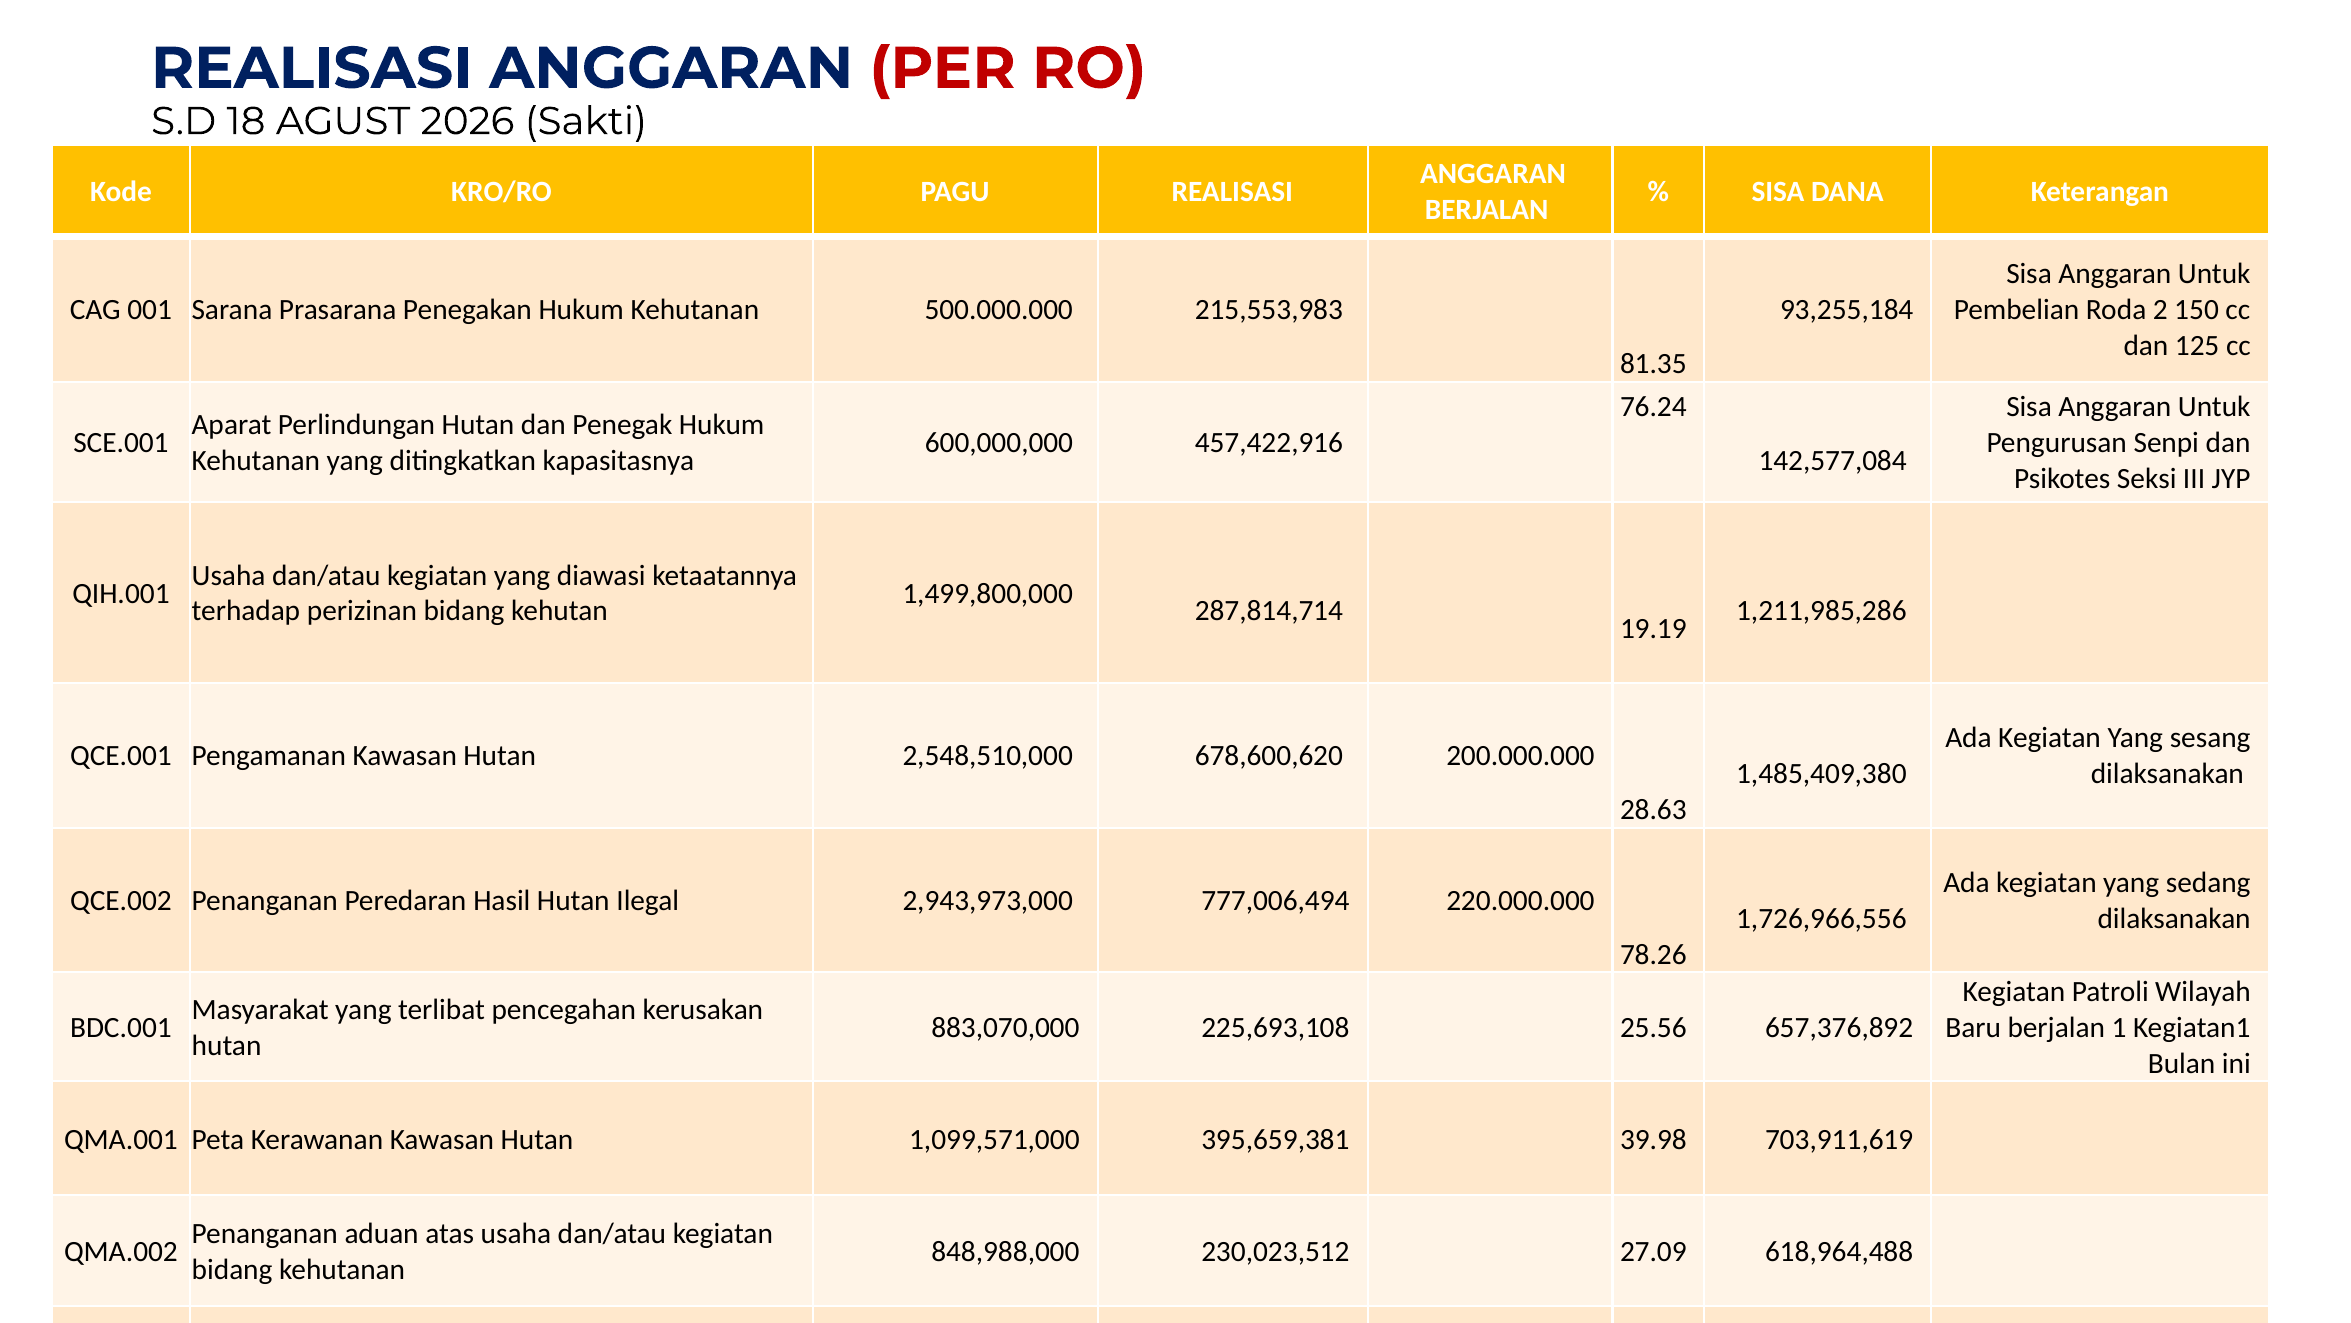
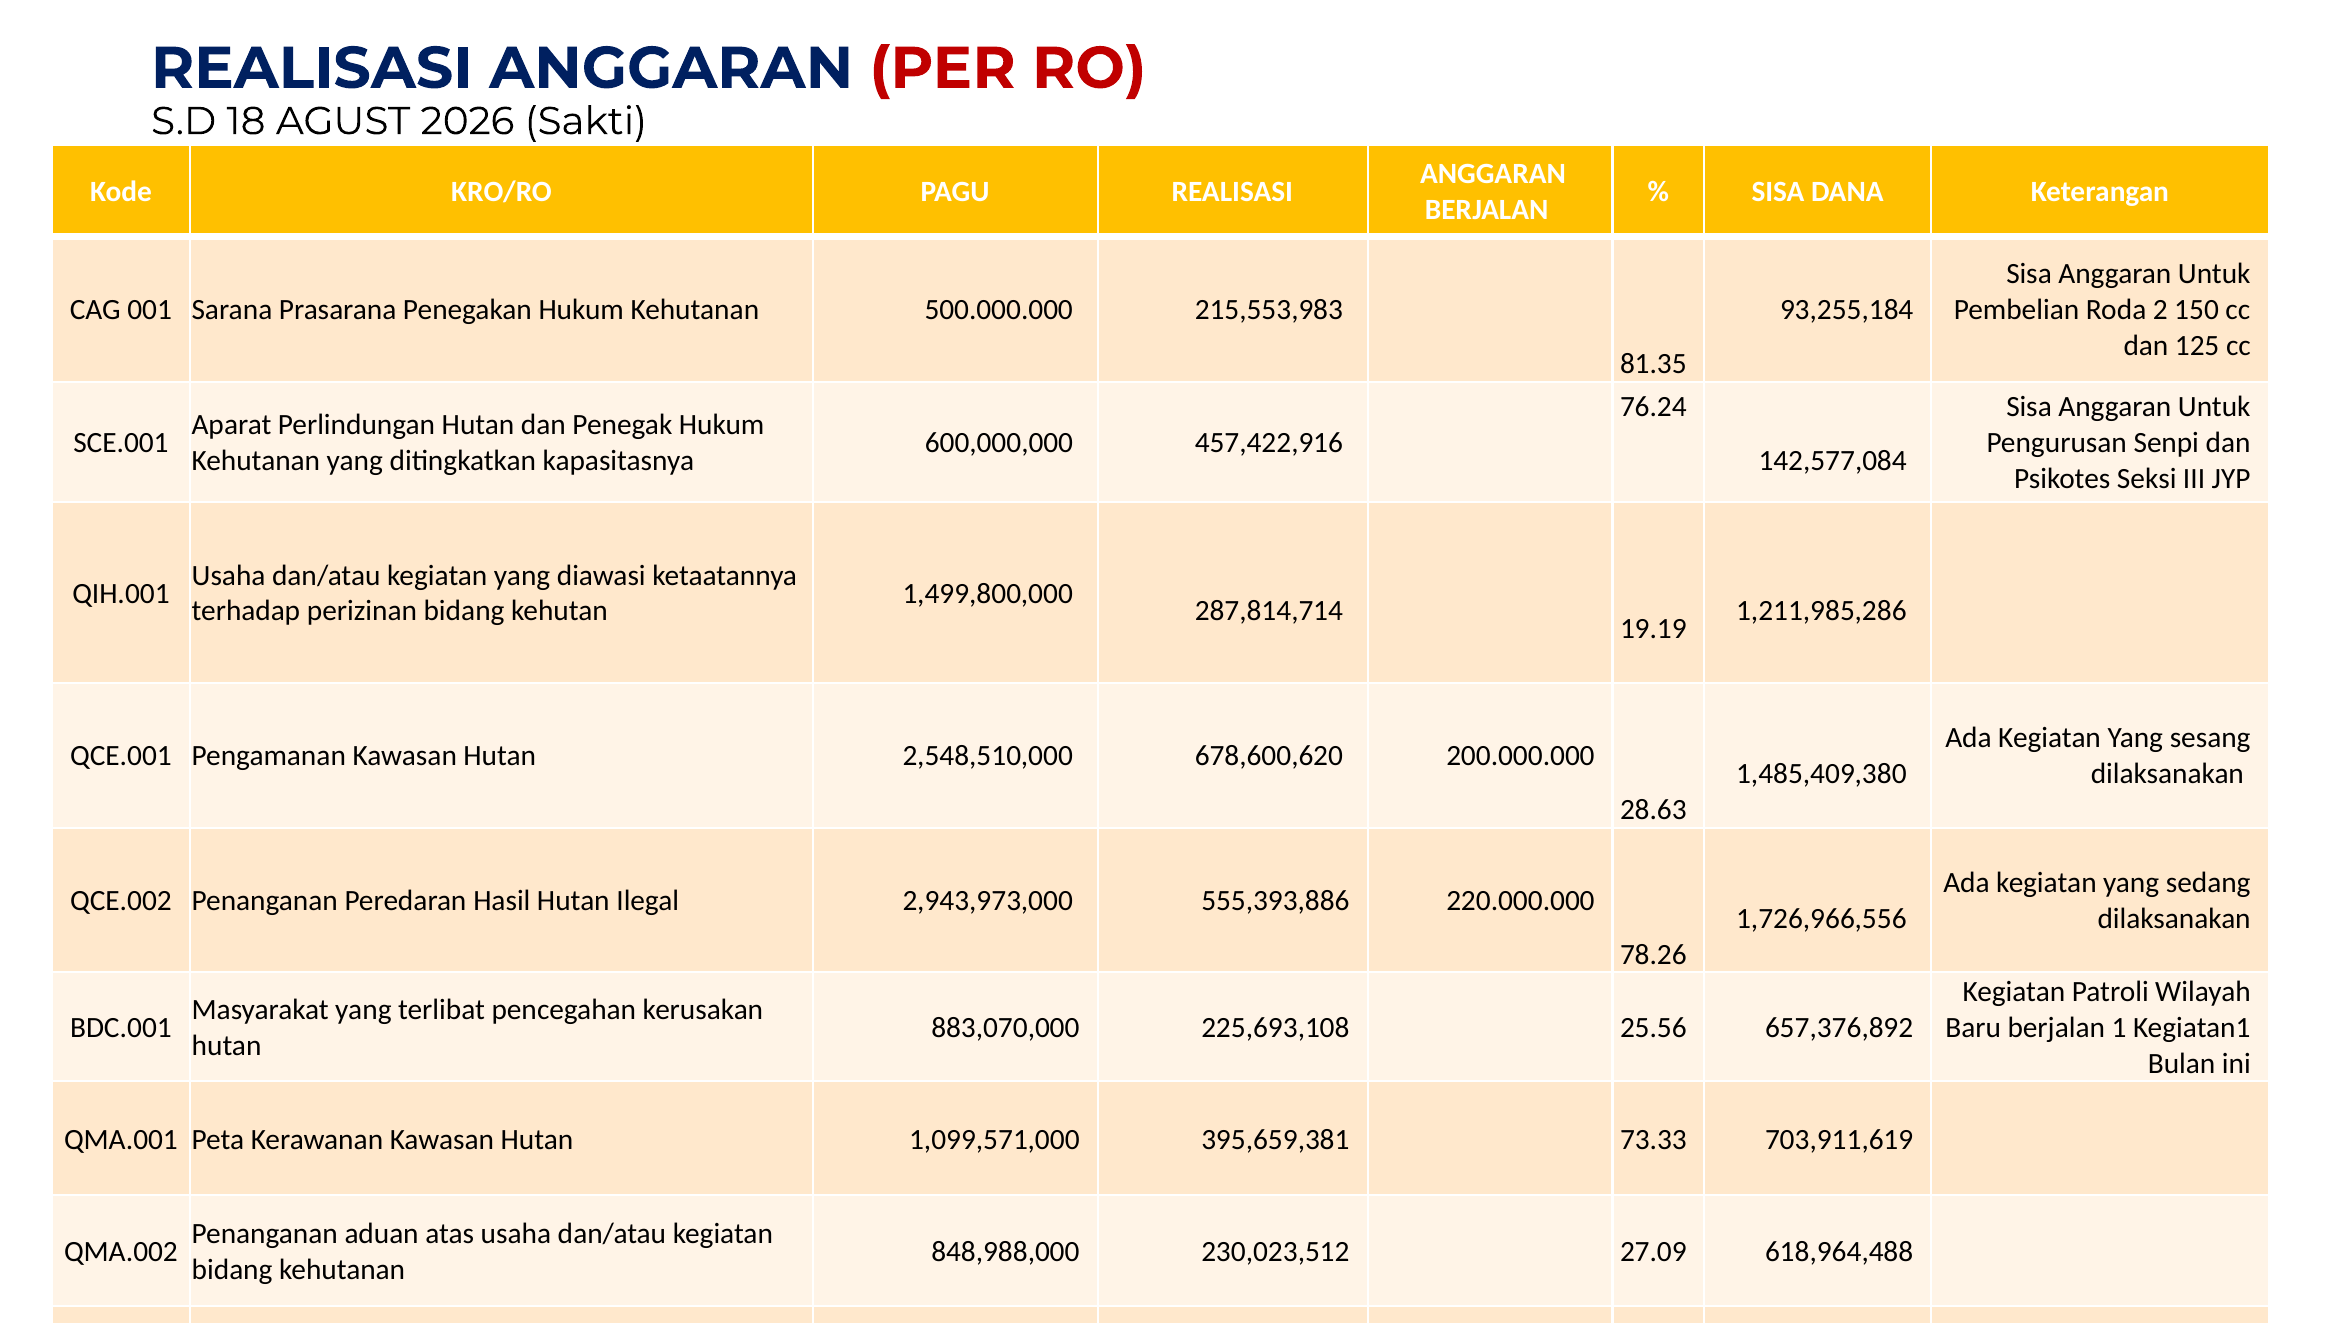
777,006,494: 777,006,494 -> 555,393,886 (1275, 901)
39.98: 39.98 -> 73.33 (1653, 1139)
